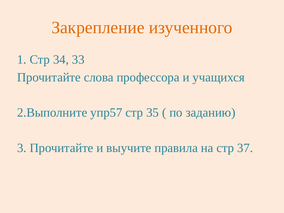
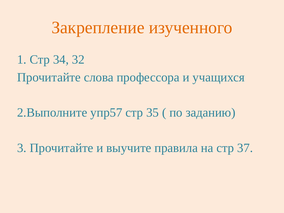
33: 33 -> 32 (78, 60)
